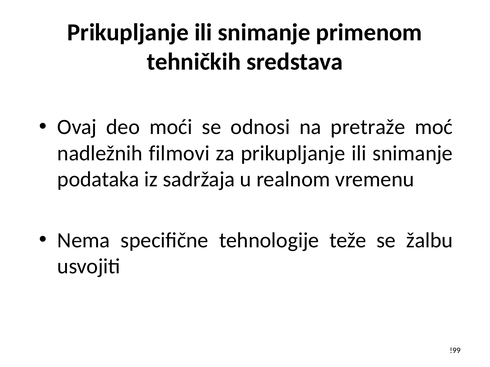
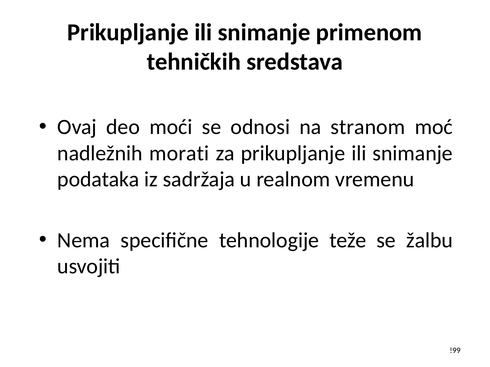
pretraže: pretraže -> stranom (368, 127)
filmovi: filmovi -> morati (179, 153)
